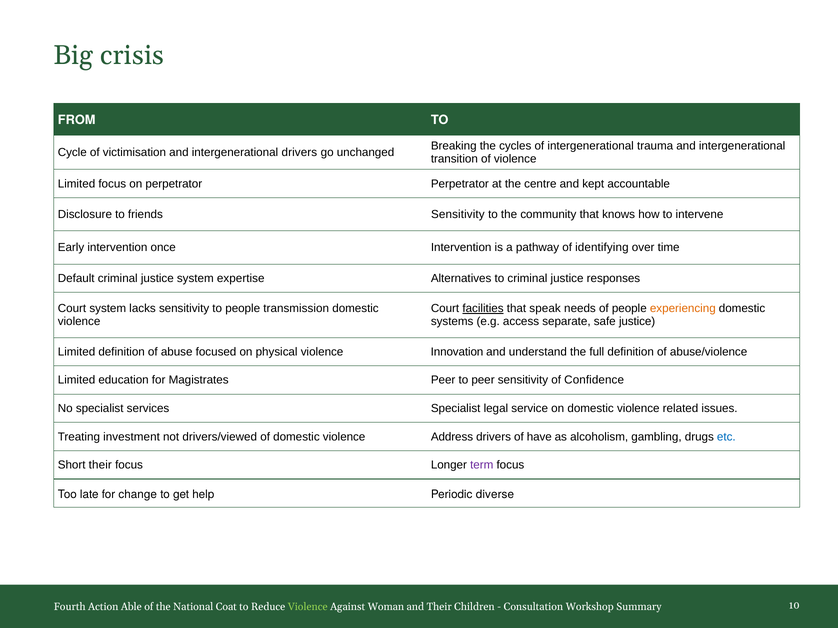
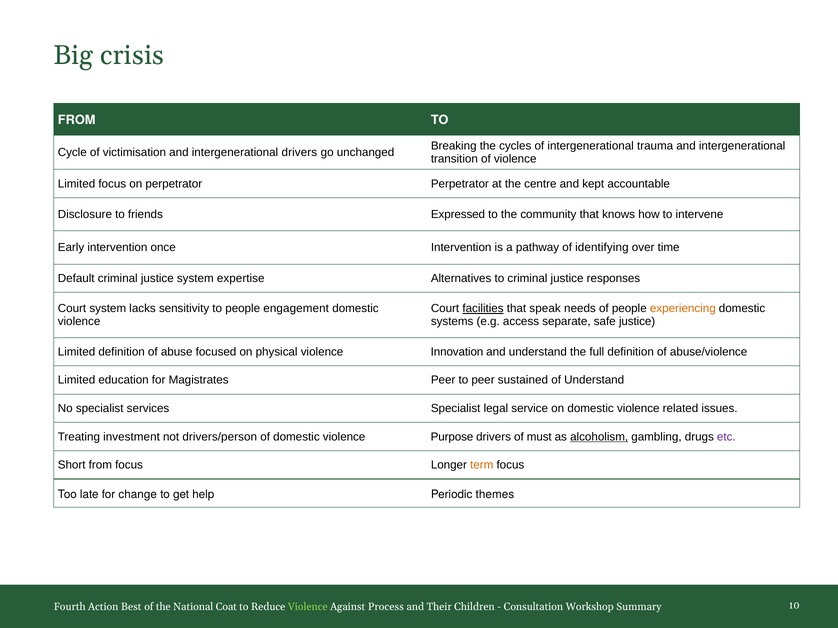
friends Sensitivity: Sensitivity -> Expressed (458, 215)
transmission: transmission -> engagement (296, 309)
peer sensitivity: sensitivity -> sustained (523, 380)
of Confidence: Confidence -> Understand (594, 380)
drivers/viewed: drivers/viewed -> drivers/person (220, 437)
Address: Address -> Purpose (452, 437)
have: have -> must (539, 437)
alcoholism underline: none -> present (599, 437)
etc colour: blue -> purple (726, 437)
Short their: their -> from (100, 465)
term colour: purple -> orange (482, 465)
diverse: diverse -> themes (495, 495)
Able: Able -> Best (131, 607)
Woman: Woman -> Process (386, 607)
